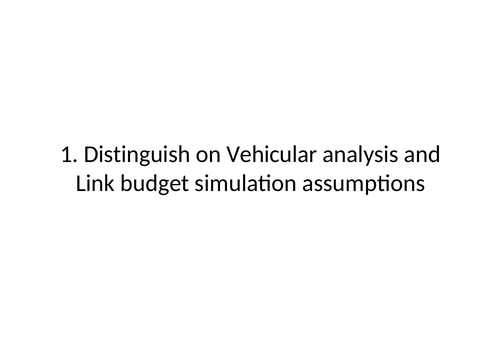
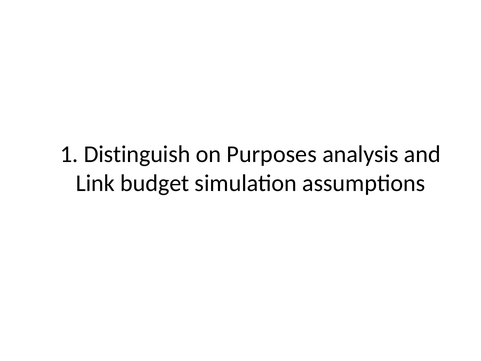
Vehicular: Vehicular -> Purposes (272, 154)
